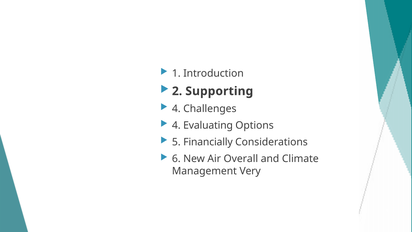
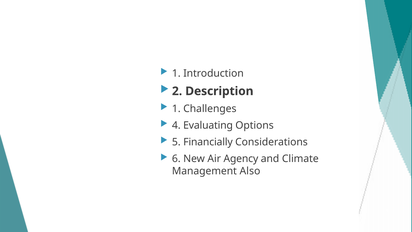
Supporting: Supporting -> Description (219, 91)
4: 4 -> 1 (176, 109)
Overall: Overall -> Agency (241, 159)
Very: Very -> Also (250, 171)
